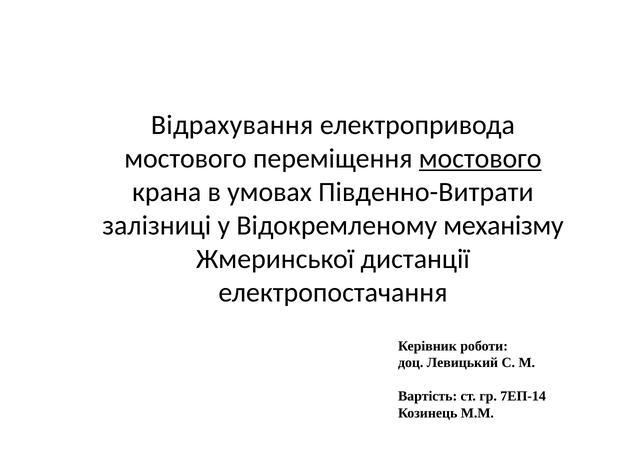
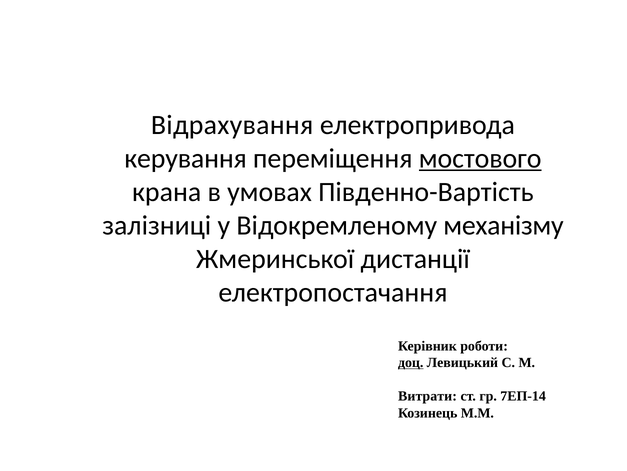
мостового: мостового -> керування (186, 158)
Південно-Витрати: Південно-Витрати -> Південно-Вартість (426, 191)
доц underline: none -> present (411, 362)
Вартість: Вартість -> Витрати (428, 396)
